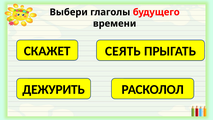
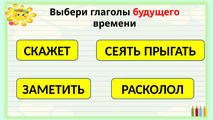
ДЕЖУРИТЬ: ДЕЖУРИТЬ -> ЗАМЕТИТЬ (54, 89)
